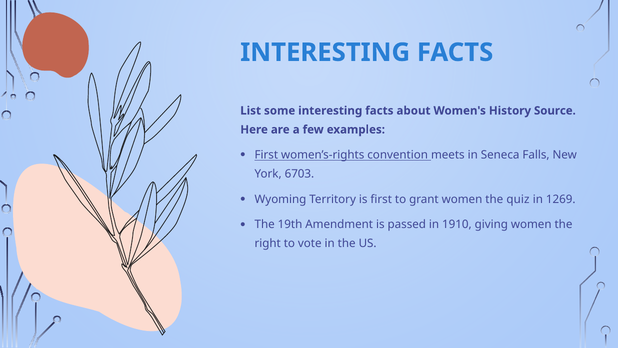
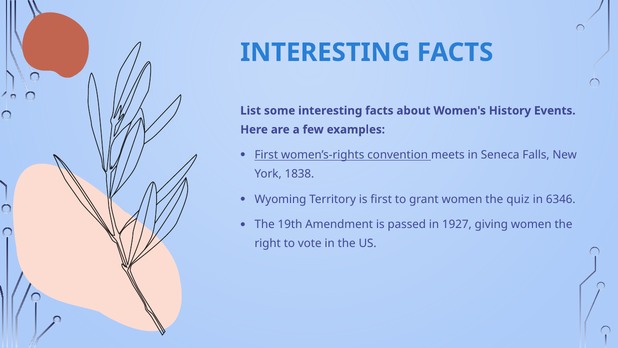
Source: Source -> Events (555, 111)
6703: 6703 -> 1838 (299, 174)
1269: 1269 -> 6346 (561, 199)
1910: 1910 -> 1927 (457, 224)
